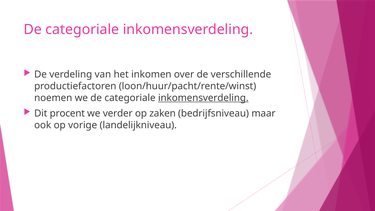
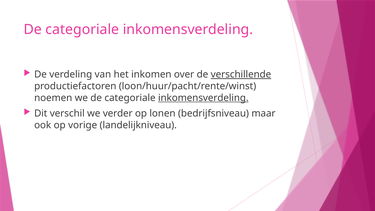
verschillende underline: none -> present (241, 74)
procent: procent -> verschil (67, 113)
zaken: zaken -> lonen (162, 113)
